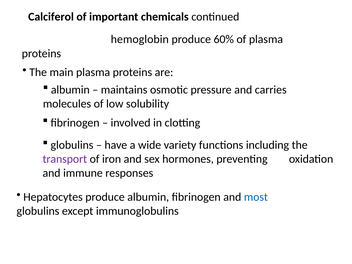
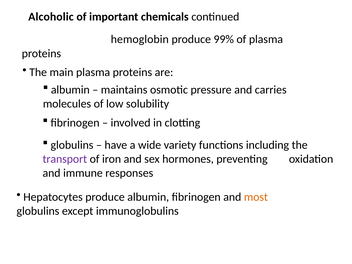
Calciferol: Calciferol -> Alcoholic (51, 17)
60%: 60% -> 99% (224, 39)
most colour: blue -> orange (256, 197)
